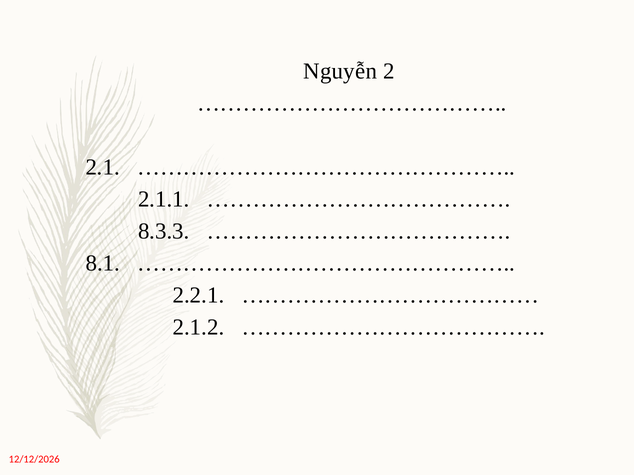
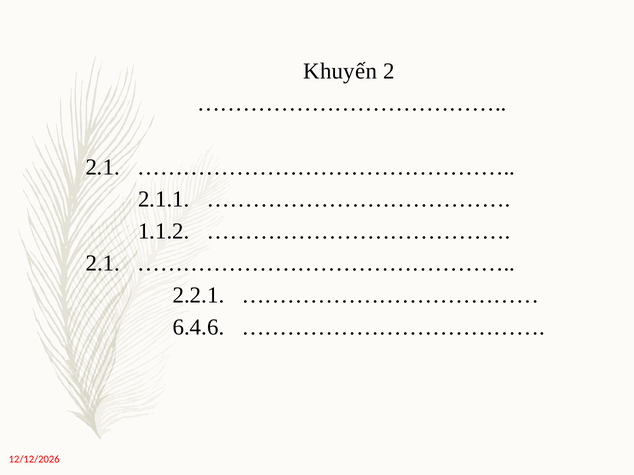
Nguyễn: Nguyễn -> Khuyến (340, 71)
8.3.3: 8.3.3 -> 1.1.2 (164, 231)
8.1: 8.1 -> 2.1 (103, 263)
2.1.2: 2.1.2 -> 6.4.6 (199, 328)
